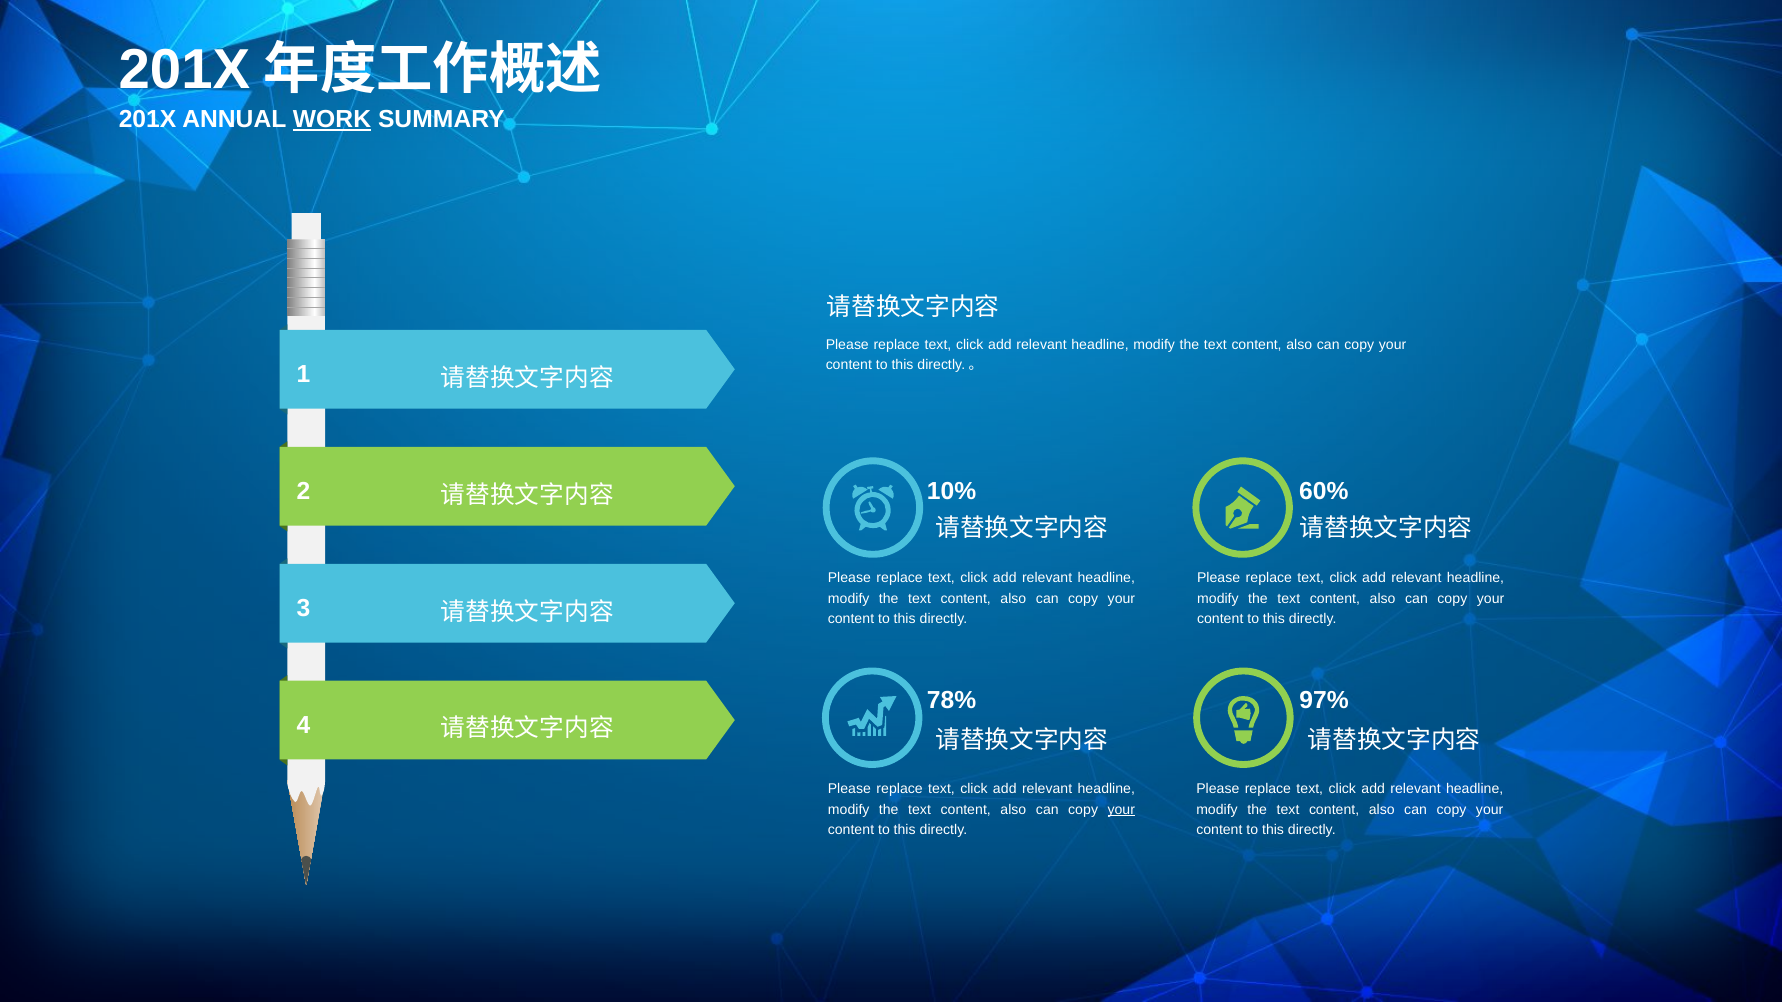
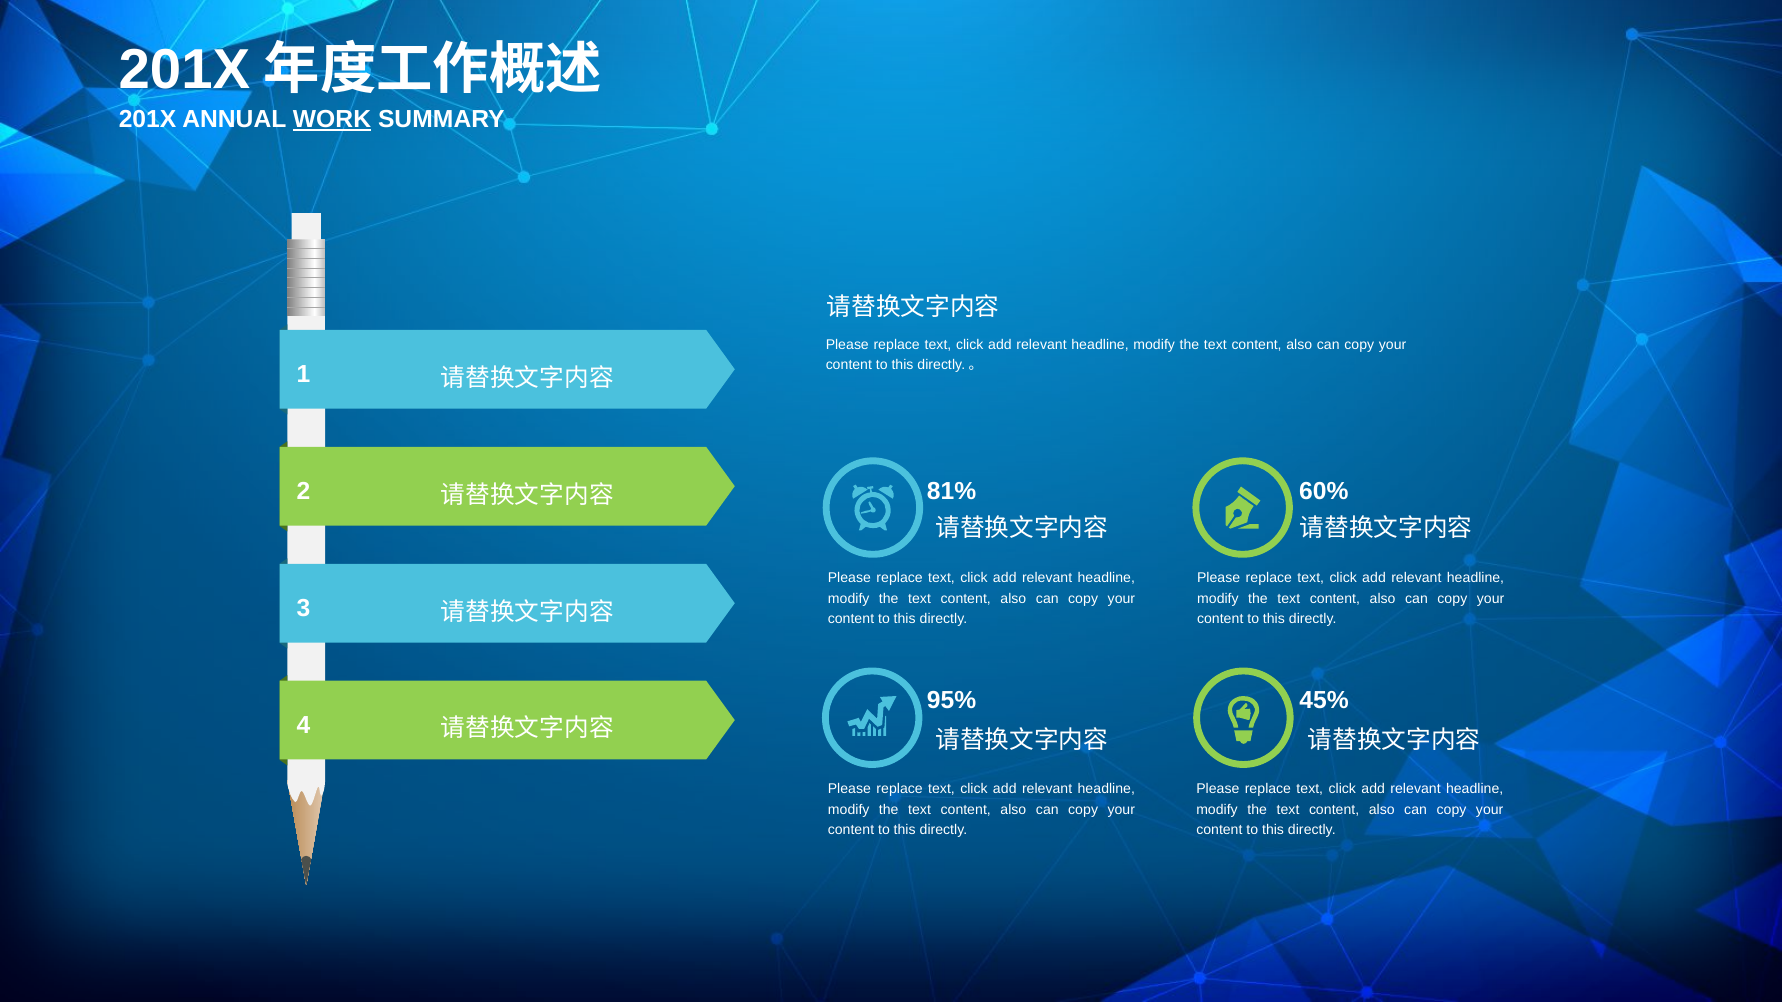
10%: 10% -> 81% (952, 492)
78%: 78% -> 95% (952, 701)
97%: 97% -> 45% (1324, 701)
your underline: present -> none (1121, 810)
